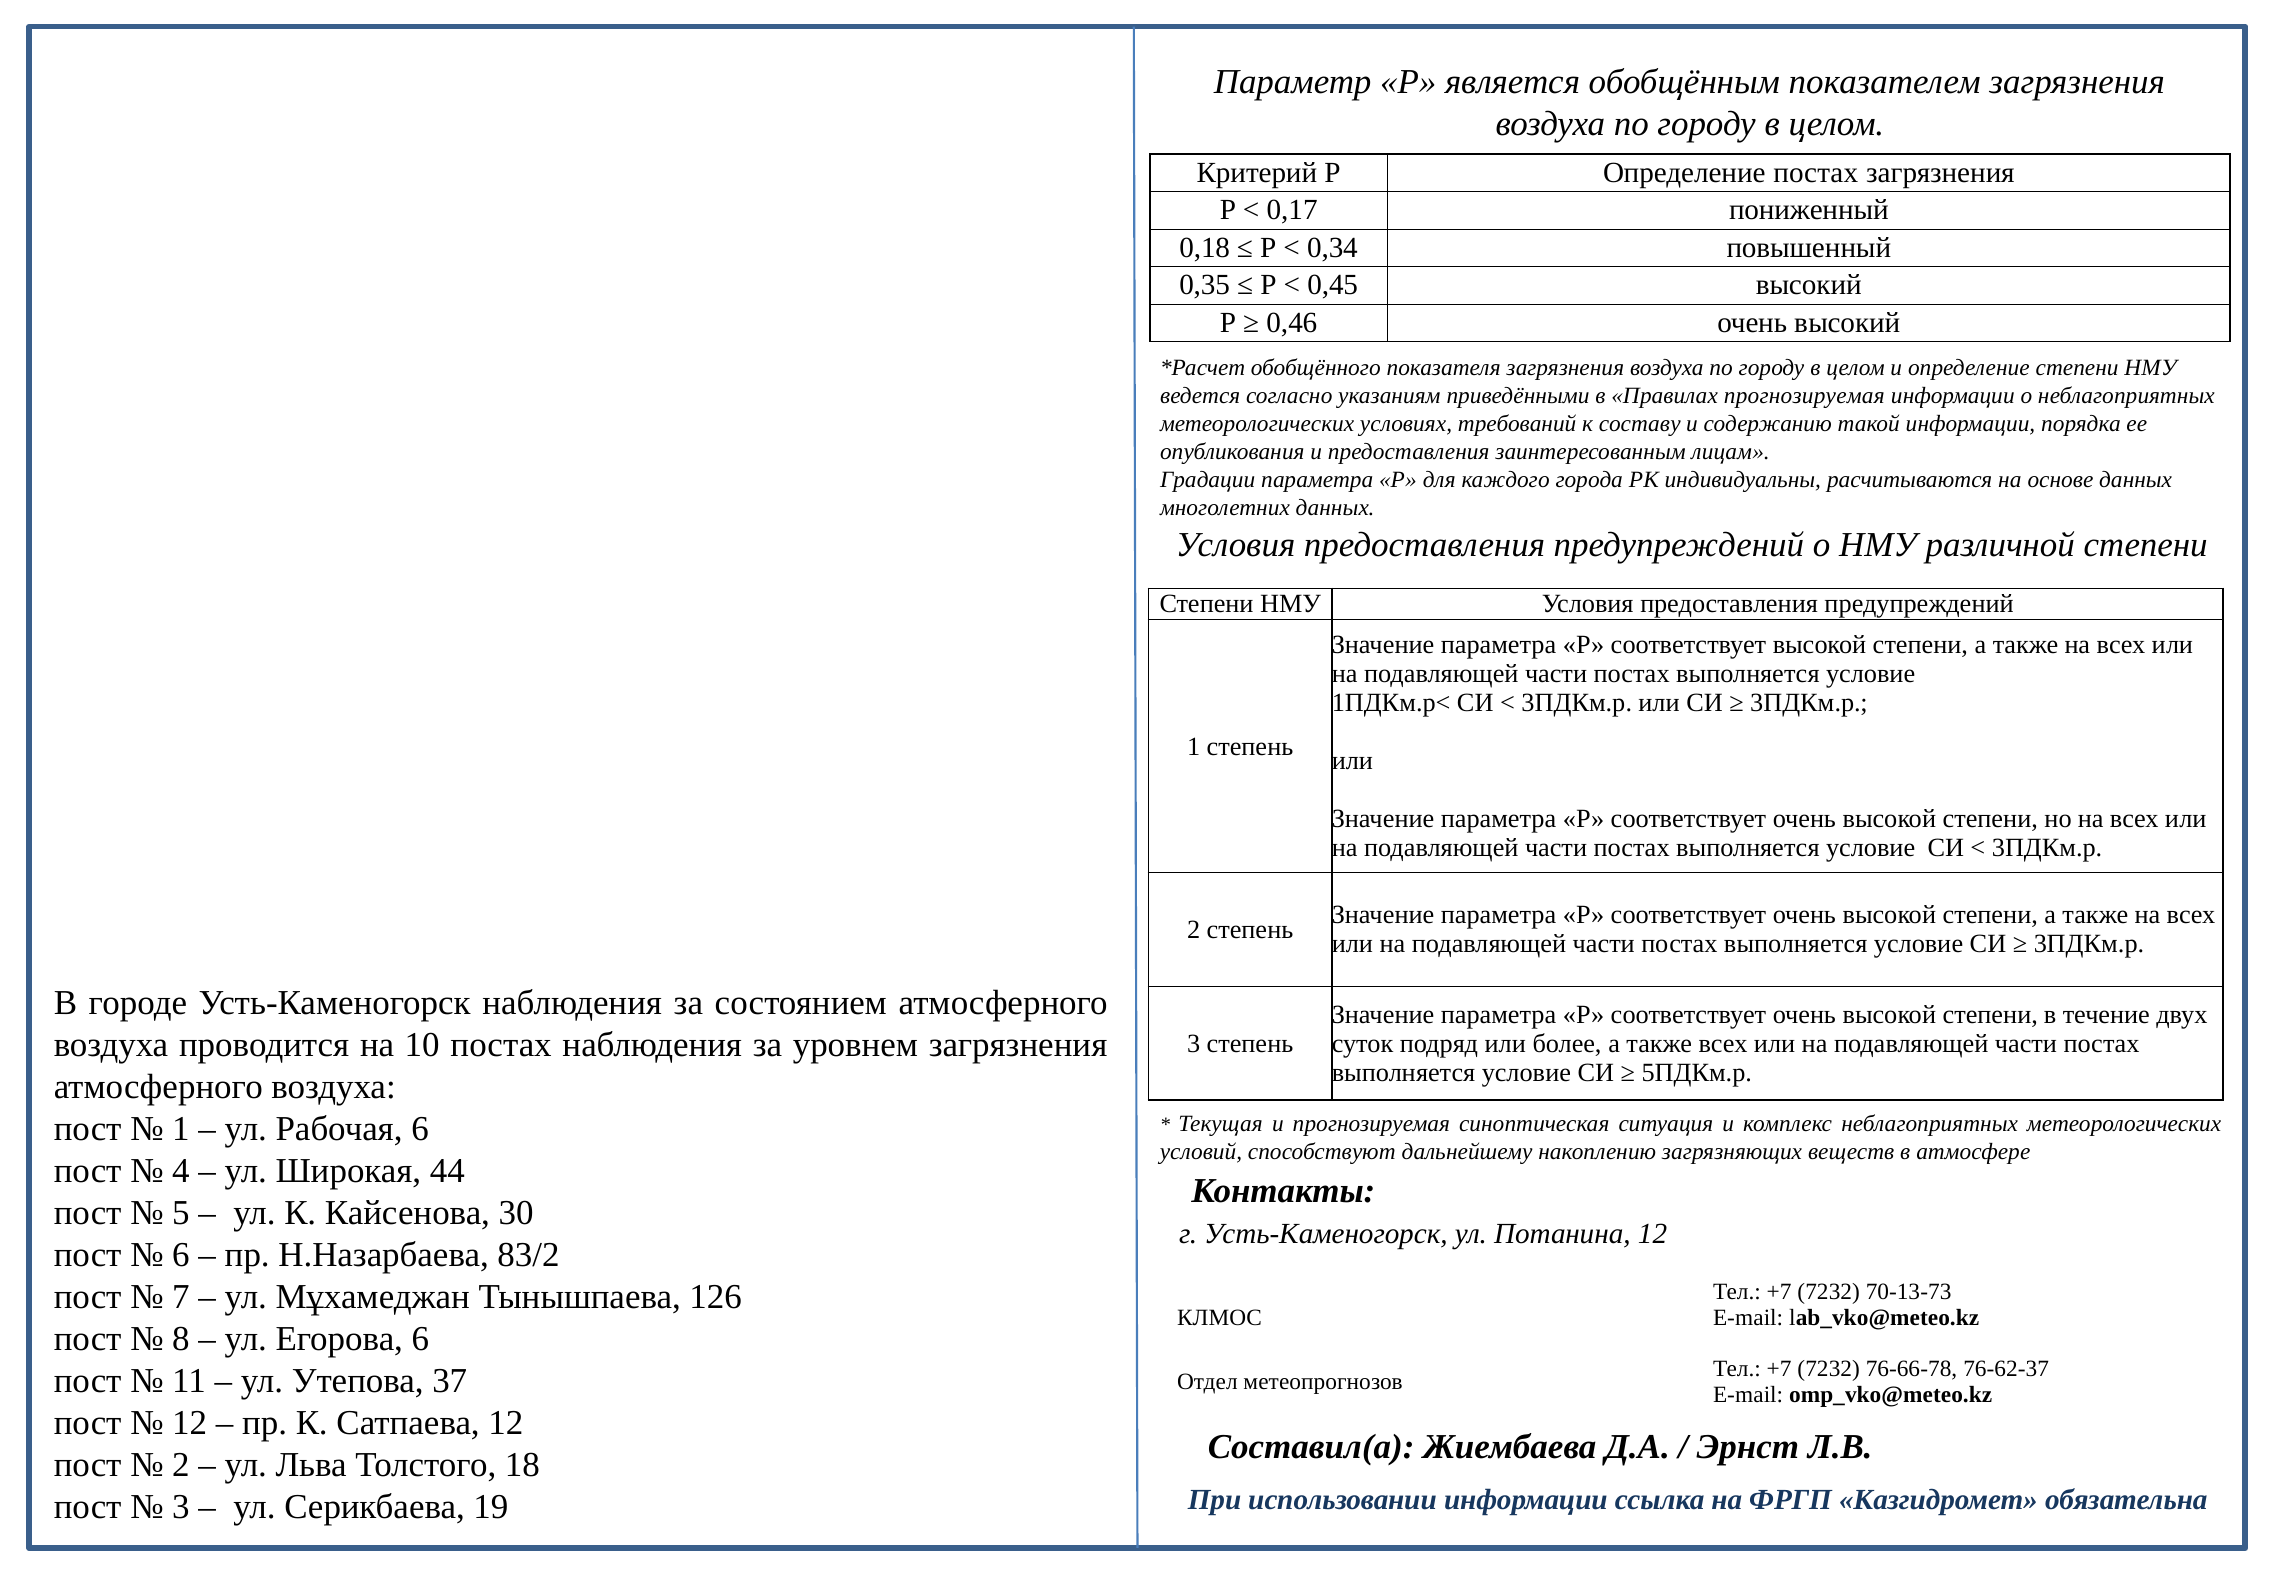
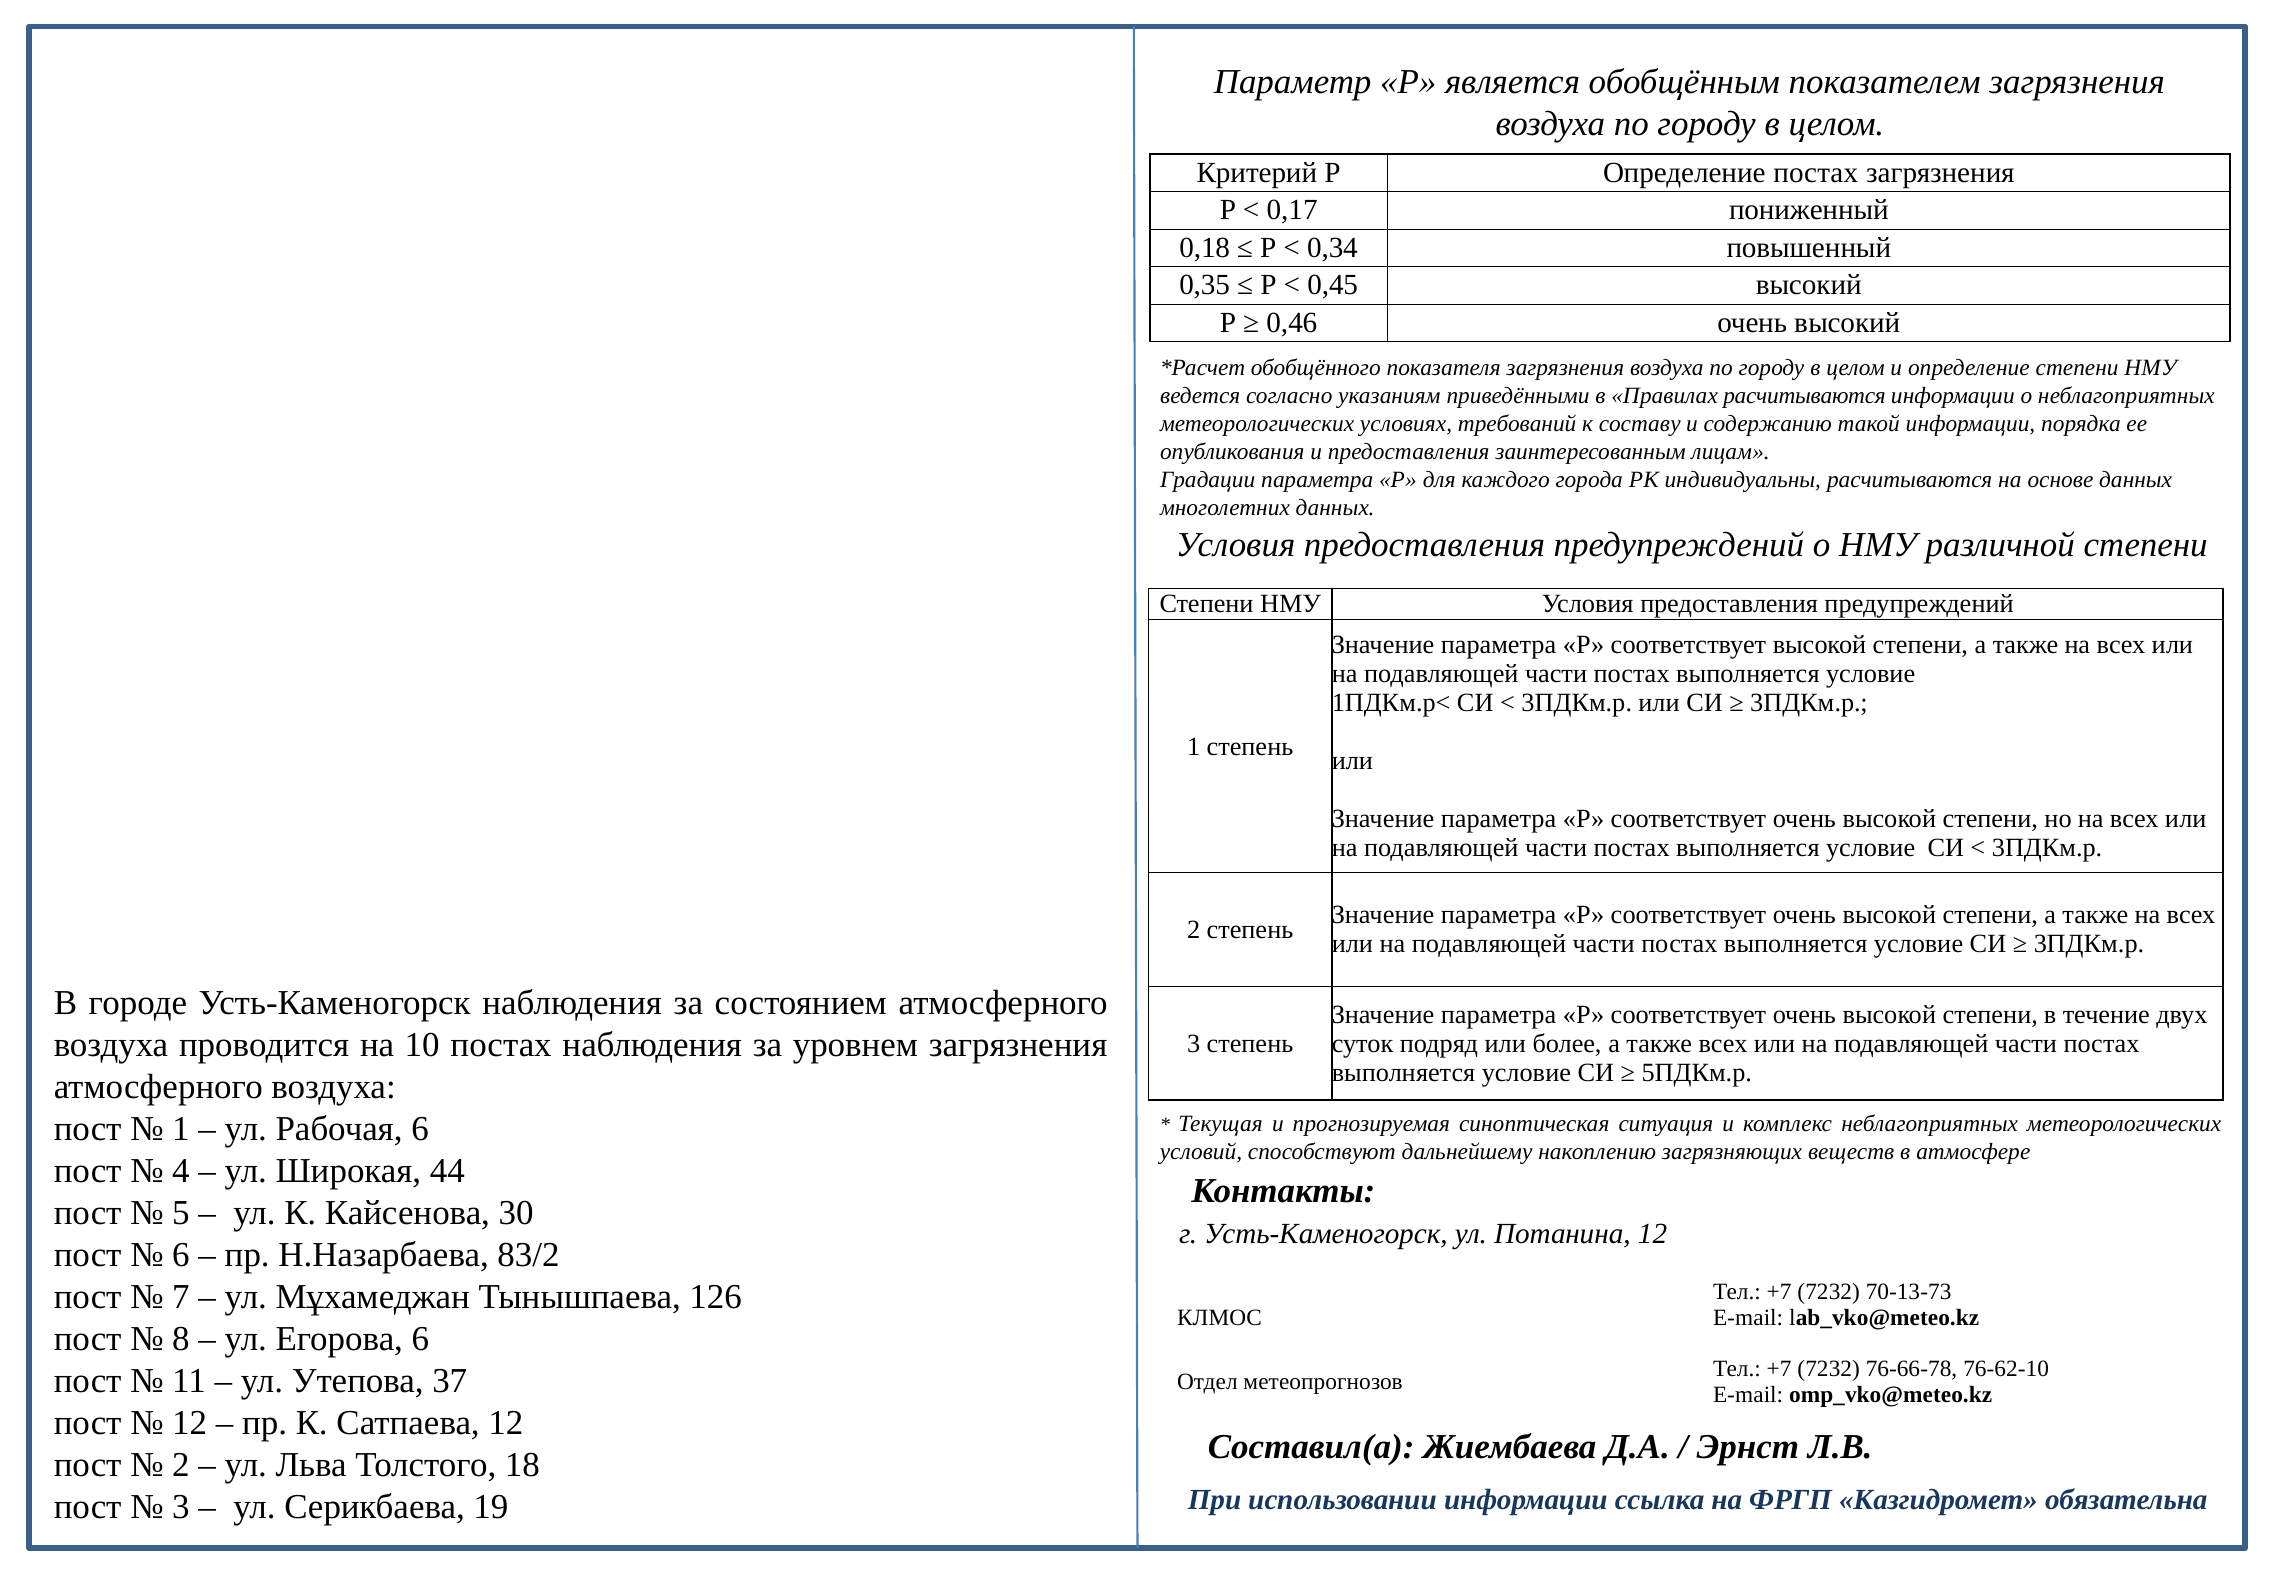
Правилах прогнозируемая: прогнозируемая -> расчитываются (1805, 396)
76-62-37: 76-62-37 -> 76-62-10 (2006, 1369)
